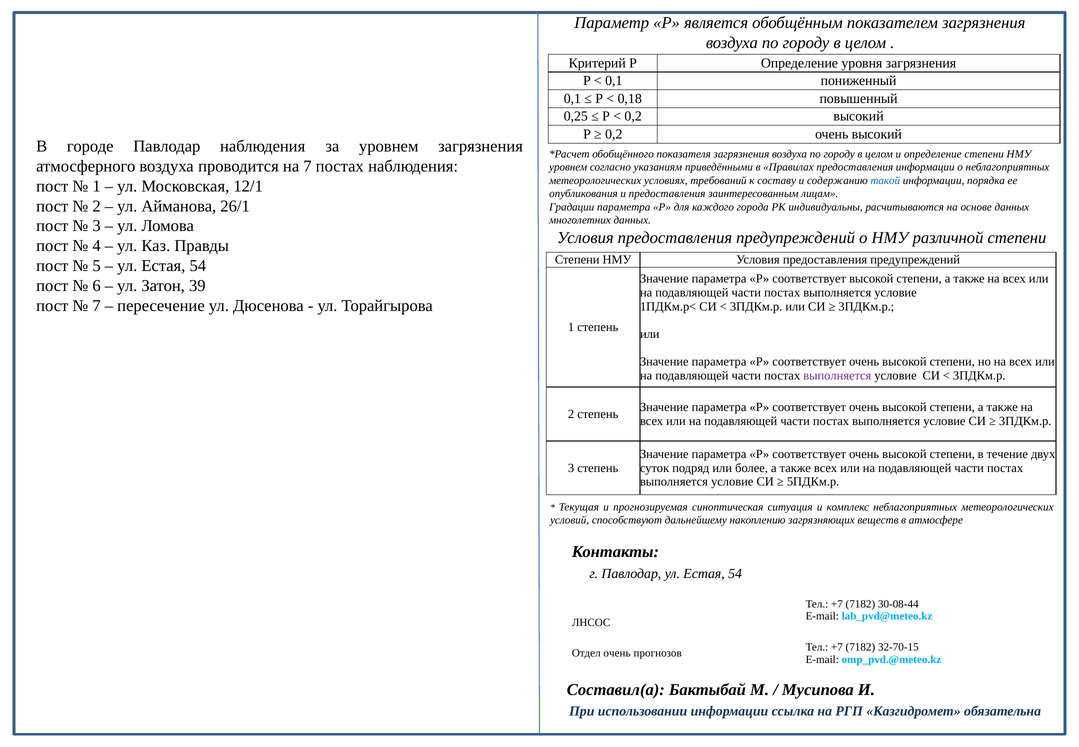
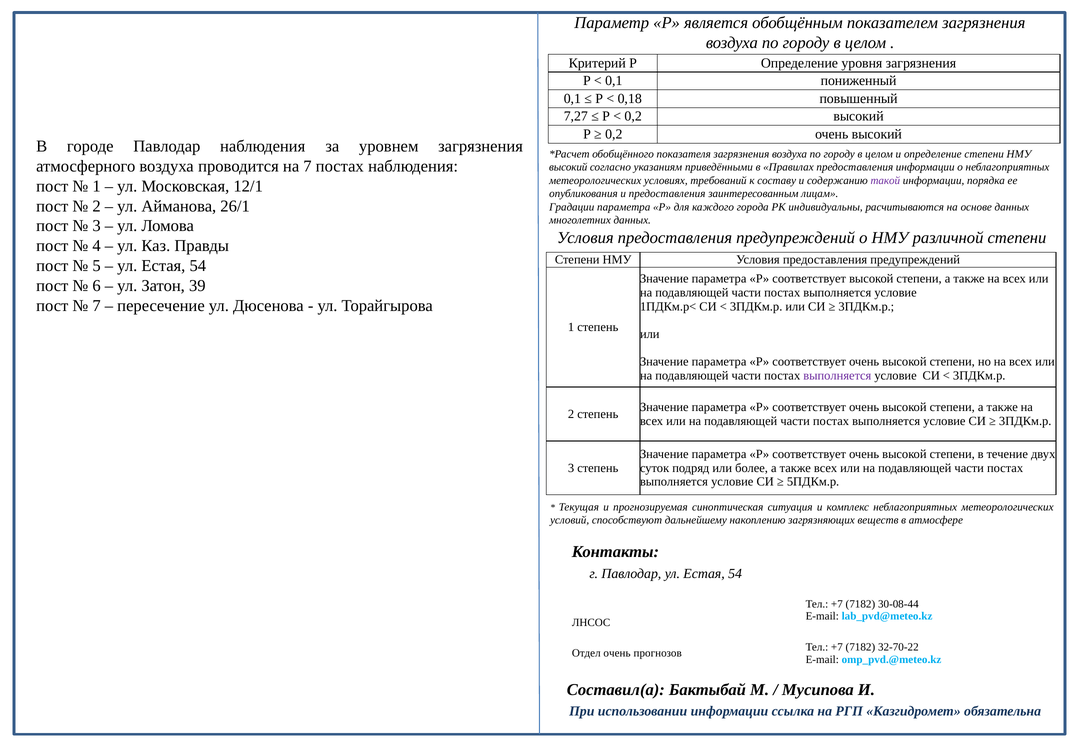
0,25: 0,25 -> 7,27 (576, 116)
уровнем: уровнем -> высокий (568, 167)
такой colour: blue -> purple (885, 181)
32-70-15: 32-70-15 -> 32-70-22 (898, 647)
